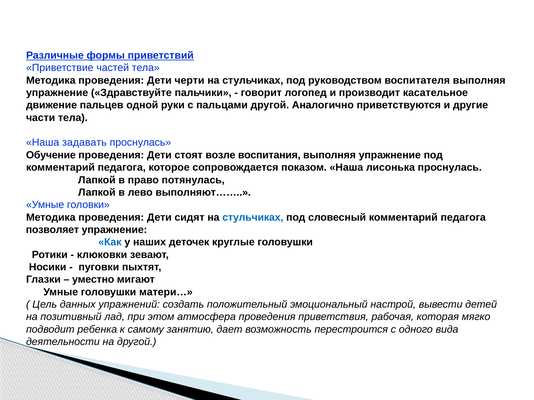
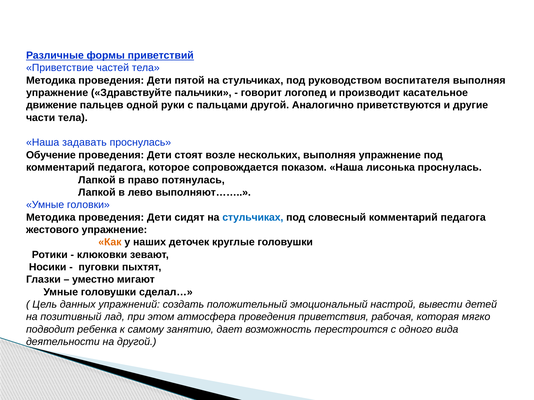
черти: черти -> пятой (190, 80)
воспитания: воспитания -> нескольких (269, 155)
позволяет: позволяет -> жестового (52, 230)
Как colour: blue -> orange (110, 242)
матери…: матери… -> сделал… (166, 292)
